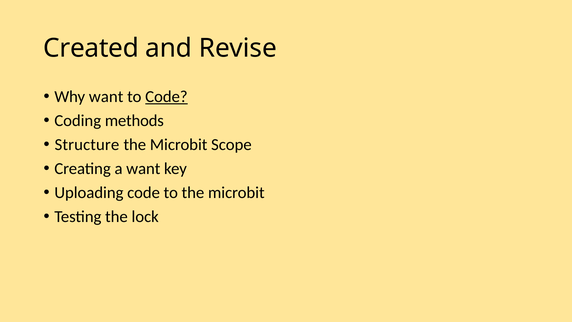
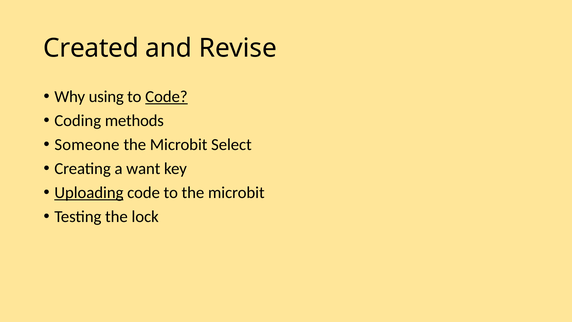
Why want: want -> using (106, 97)
Structure: Structure -> Someone (87, 145)
Scope: Scope -> Select (231, 145)
Uploading underline: none -> present (89, 193)
